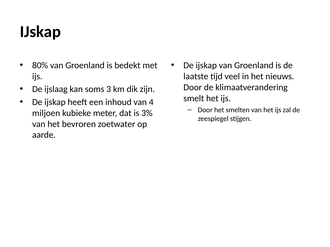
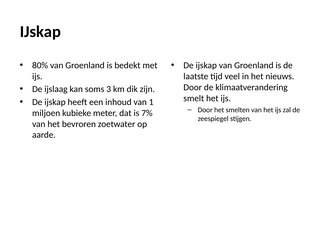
4: 4 -> 1 (151, 102)
3%: 3% -> 7% (147, 113)
